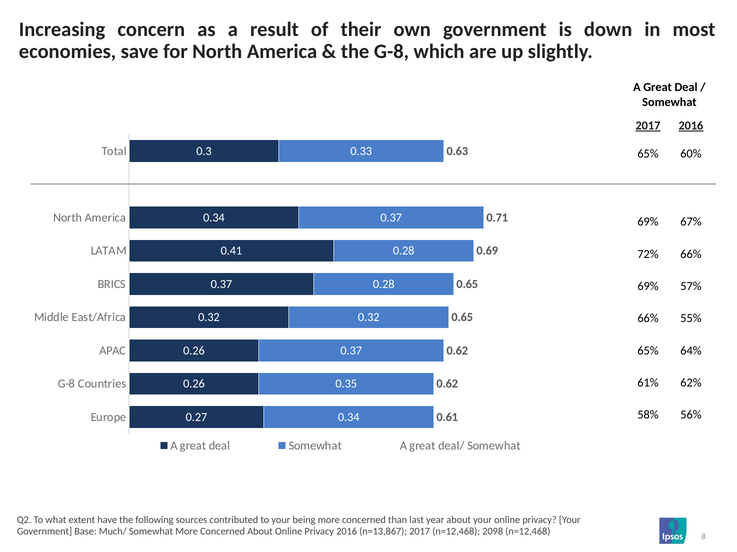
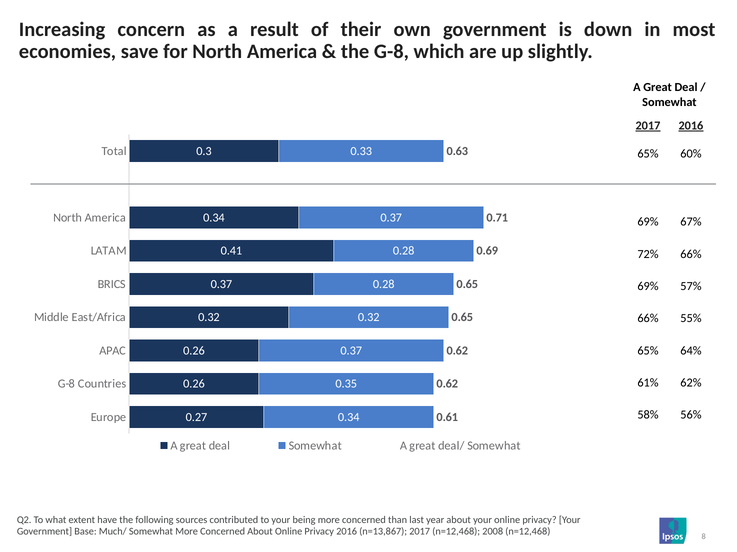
2098: 2098 -> 2008 (493, 532)
